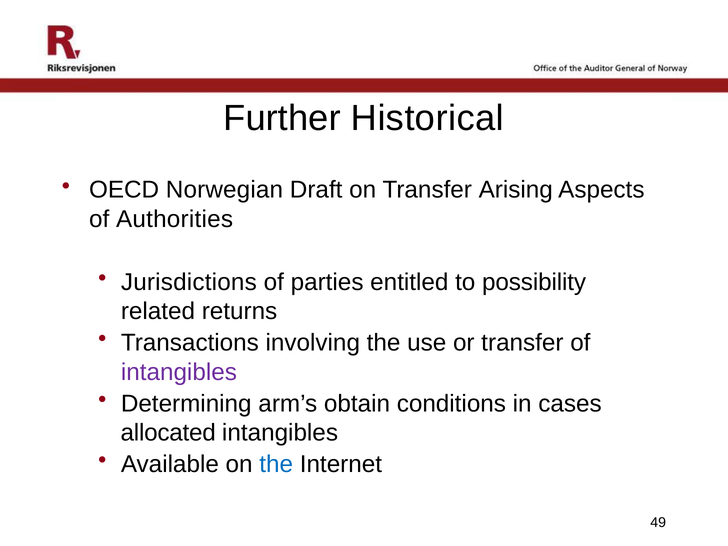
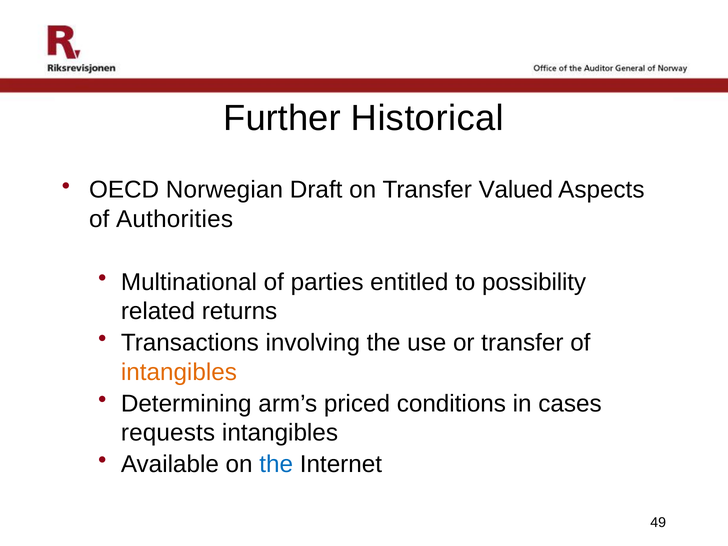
Arising: Arising -> Valued (516, 190)
Jurisdictions: Jurisdictions -> Multinational (189, 282)
intangibles colour: purple -> orange (179, 372)
obtain: obtain -> priced (357, 404)
allocated: allocated -> requests (168, 433)
